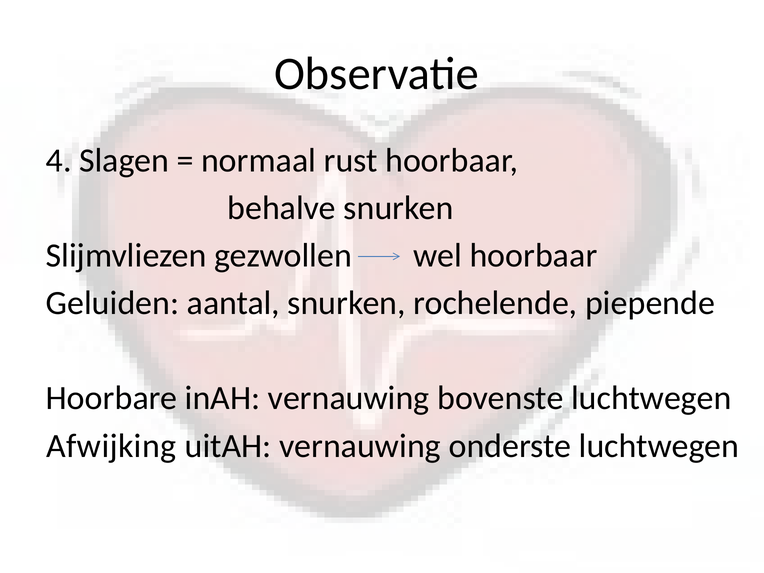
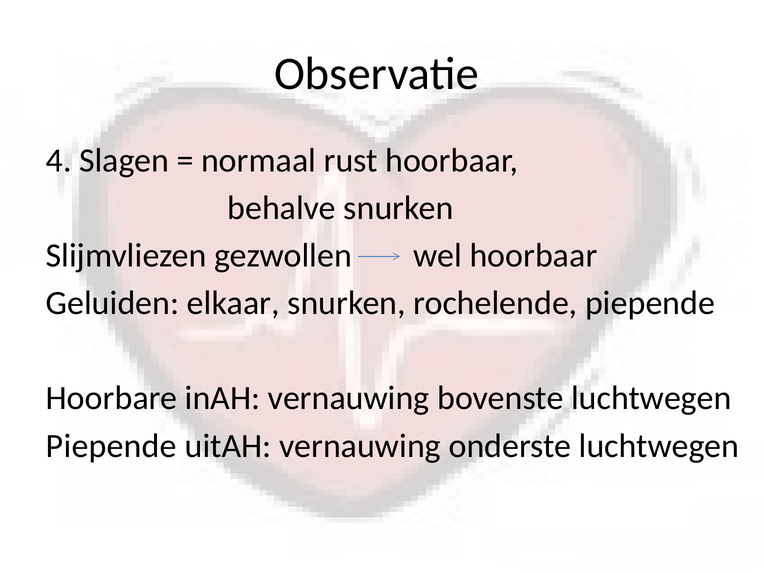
aantal: aantal -> elkaar (233, 303)
Afwijking: Afwijking -> Piepende (111, 446)
